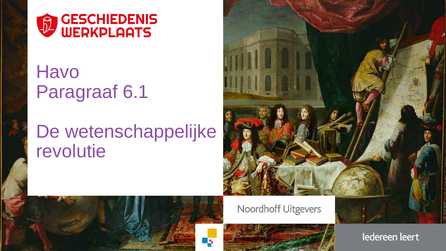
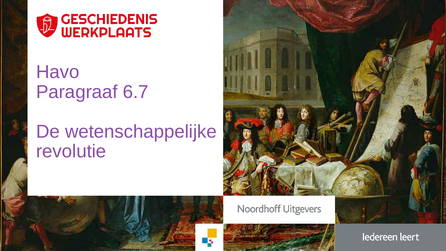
6.1: 6.1 -> 6.7 (136, 92)
